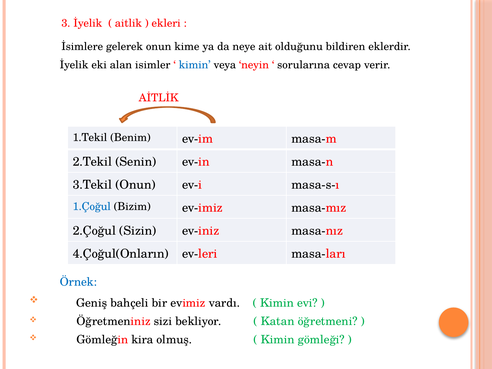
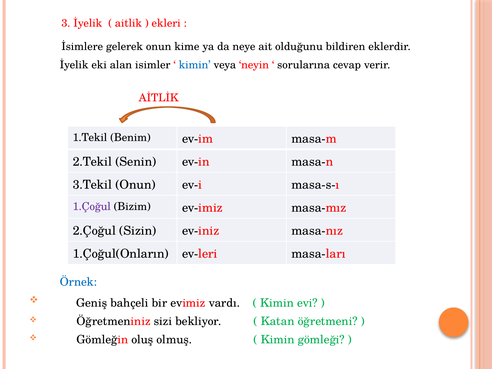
1.Çoğul colour: blue -> purple (92, 207)
4.Çoğul(Onların: 4.Çoğul(Onların -> 1.Çoğul(Onların (121, 254)
kira: kira -> oluş (142, 339)
